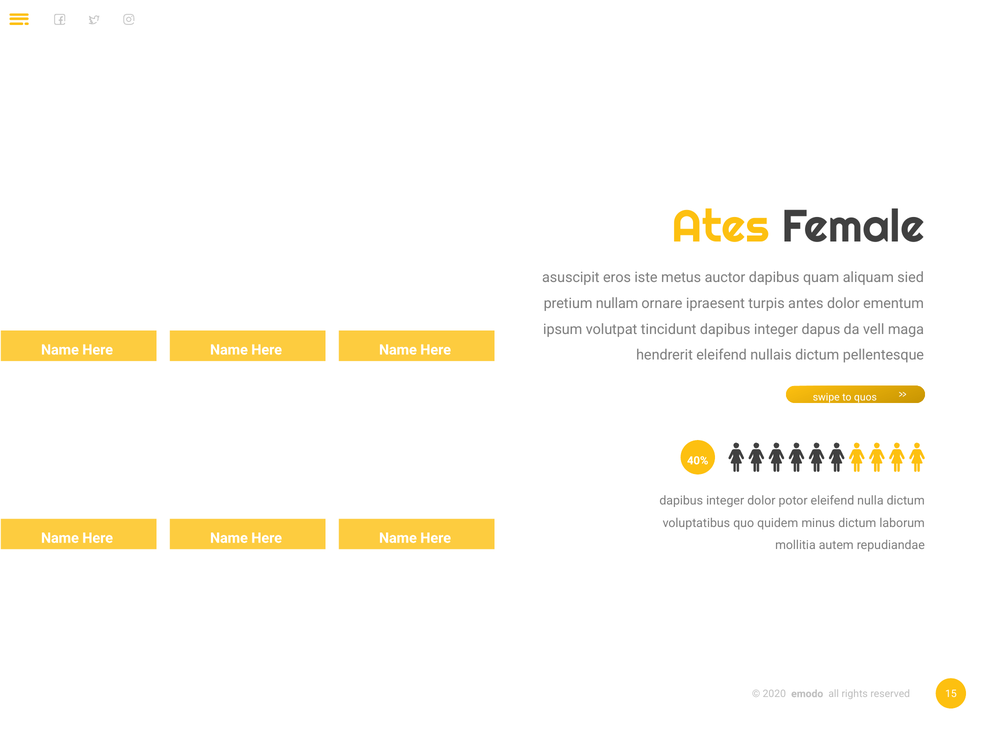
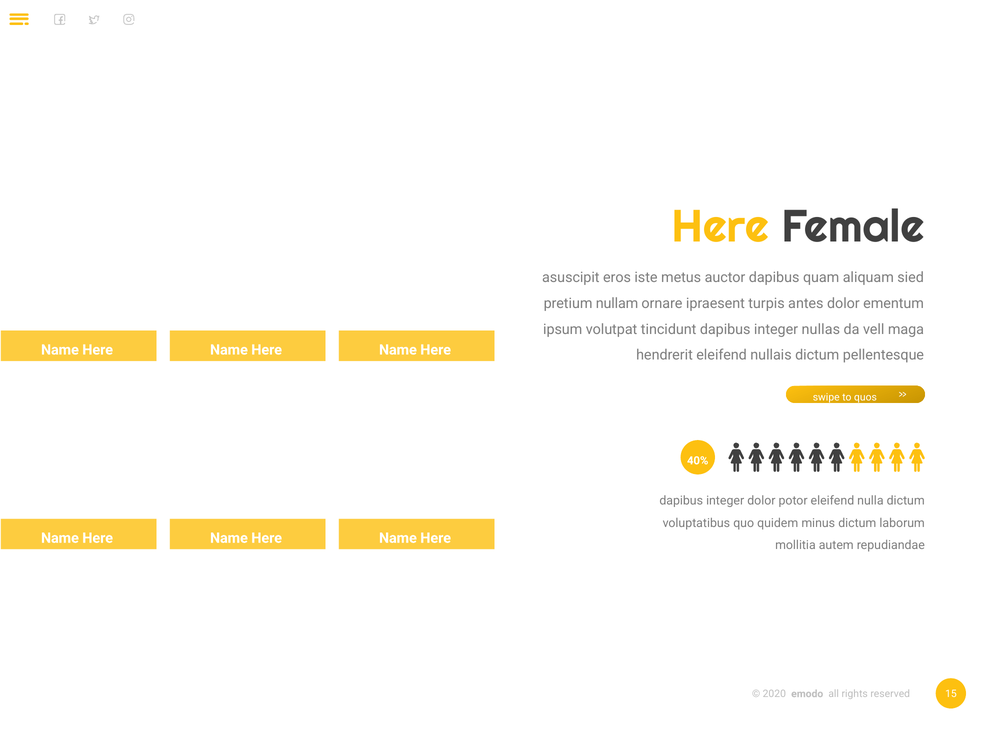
Ates: Ates -> Here (721, 227)
dapus: dapus -> nullas (821, 329)
